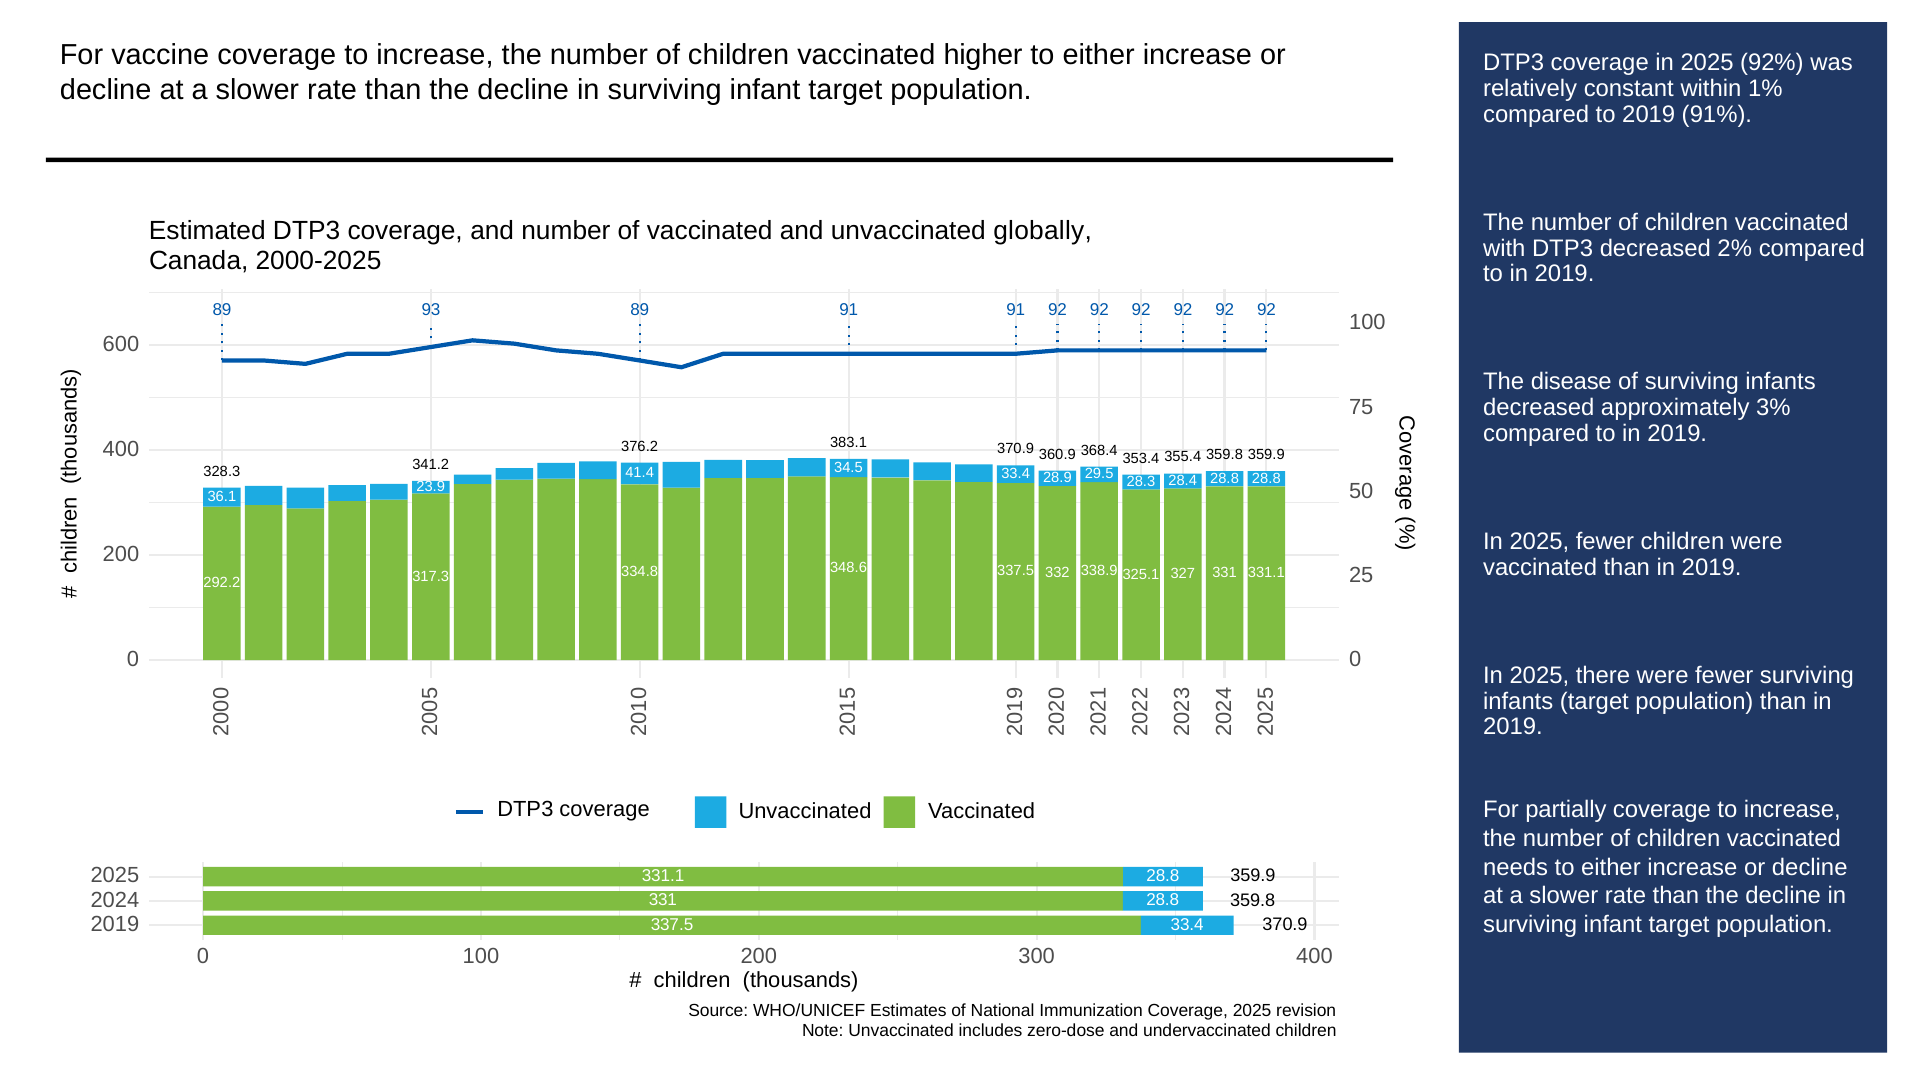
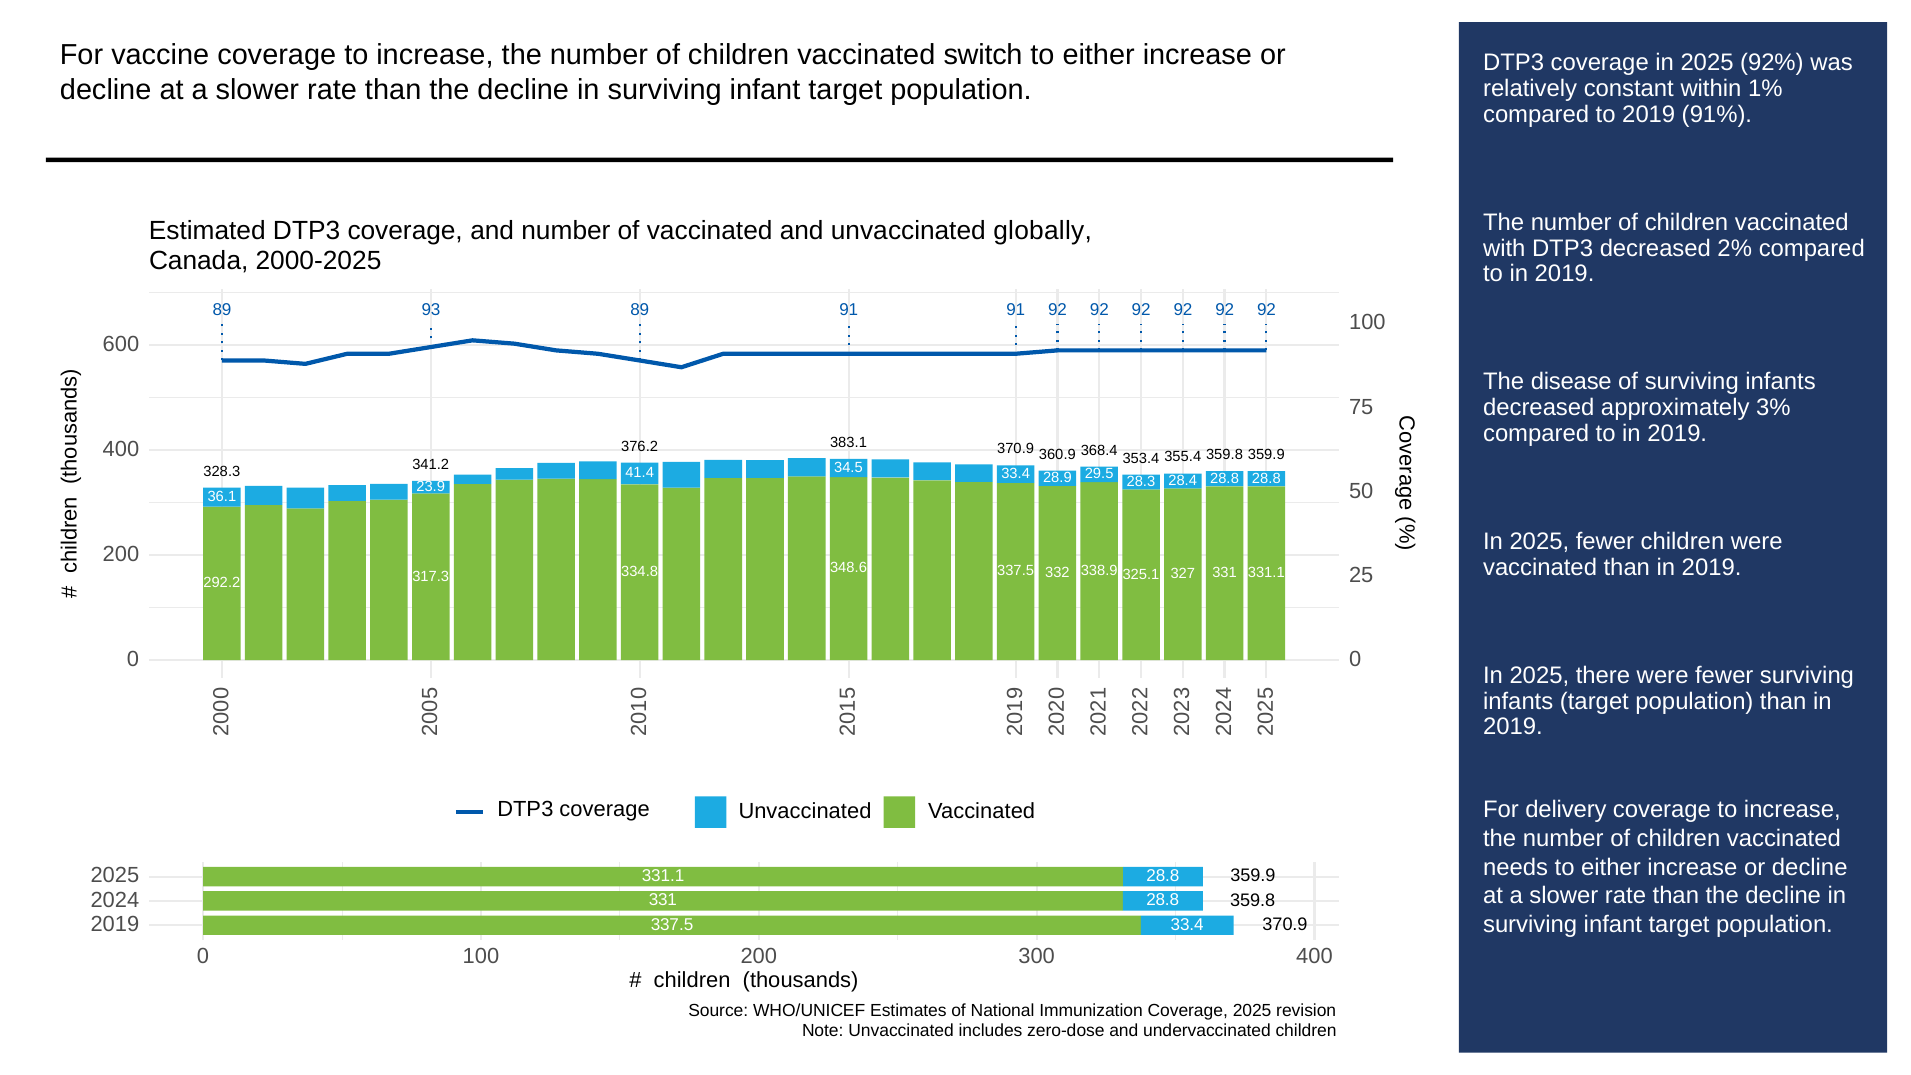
higher: higher -> switch (983, 55)
partially: partially -> delivery (1566, 810)
